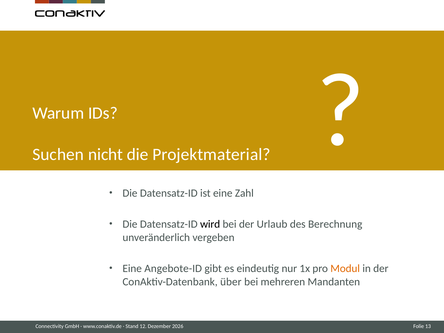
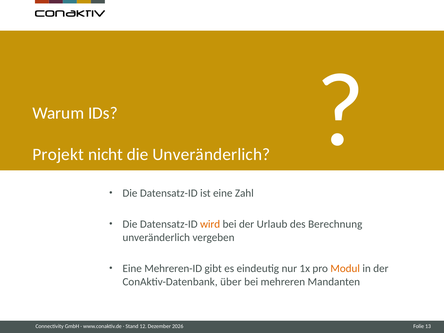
Suchen: Suchen -> Projekt (58, 155)
die Projektmaterial: Projektmaterial -> Unveränderlich (211, 155)
wird colour: black -> orange (210, 224)
Angebote-ID: Angebote-ID -> Mehreren-ID (173, 269)
